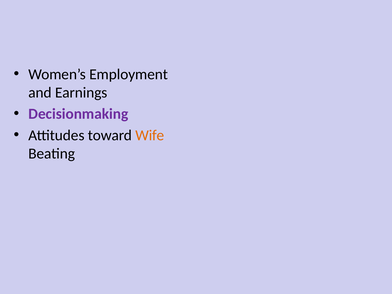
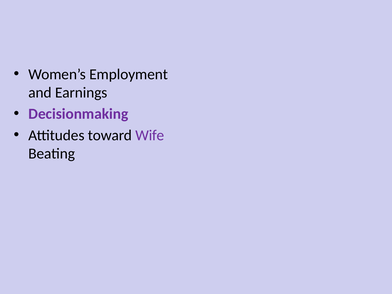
Wife colour: orange -> purple (150, 135)
